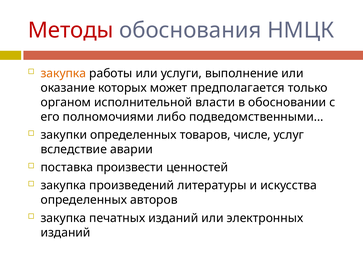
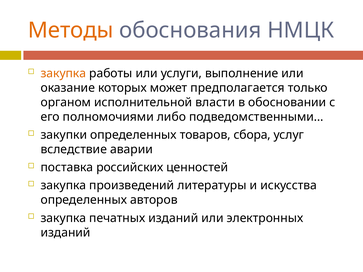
Методы colour: red -> orange (71, 30)
числе: числе -> сбора (252, 135)
произвести: произвести -> российских (130, 168)
